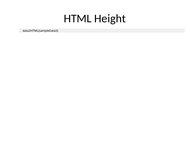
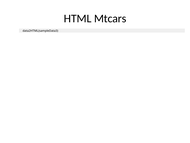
Height: Height -> Mtcars (110, 18)
